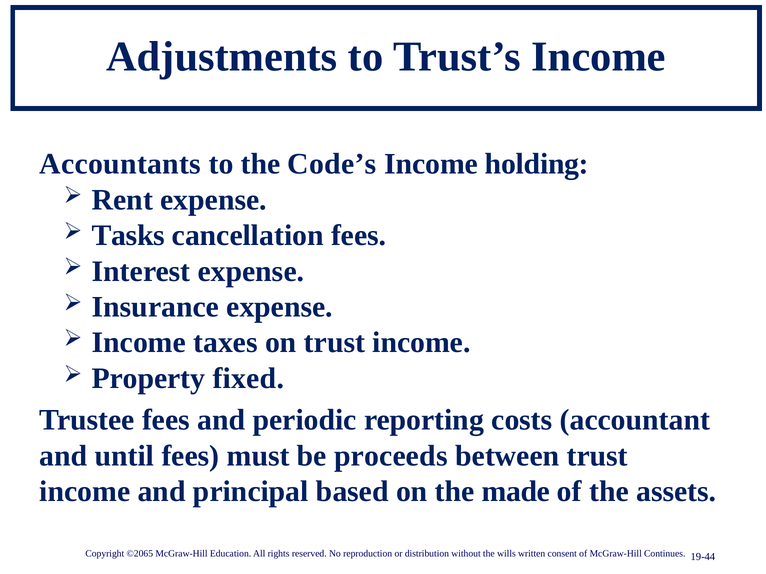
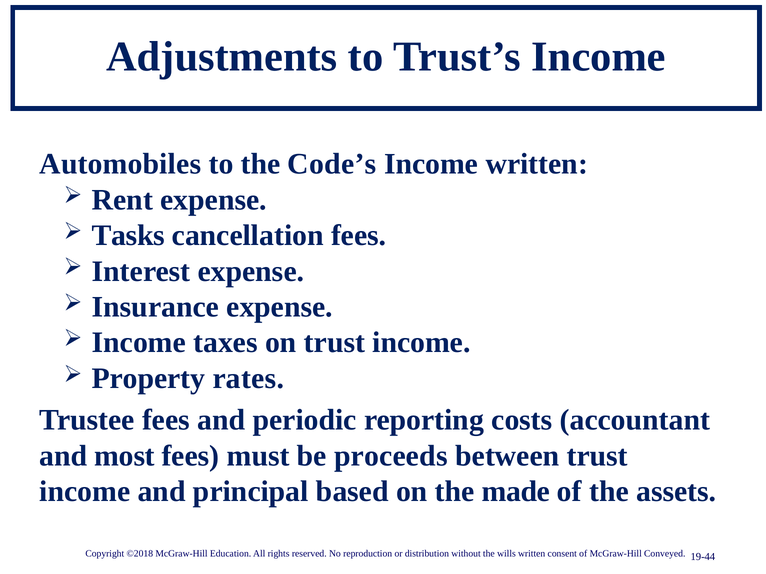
Accountants: Accountants -> Automobiles (120, 164)
Income holding: holding -> written (537, 164)
fixed: fixed -> rates (248, 379)
until: until -> most (125, 456)
©2065: ©2065 -> ©2018 (140, 554)
Continues: Continues -> Conveyed (665, 554)
